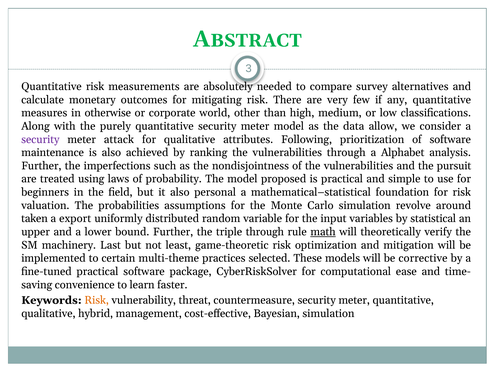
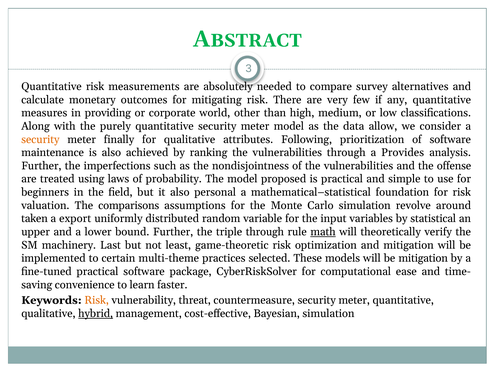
otherwise: otherwise -> providing (108, 113)
security colour: purple -> orange (40, 139)
attack: attack -> finally (119, 139)
Alphabet: Alphabet -> Provides (403, 152)
pursuit: pursuit -> offense (454, 165)
probabilities: probabilities -> comparisons (129, 205)
be corrective: corrective -> mitigation (423, 258)
hybrid underline: none -> present (96, 313)
